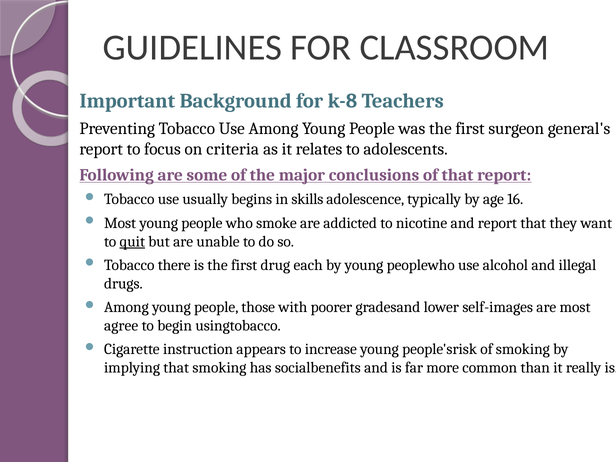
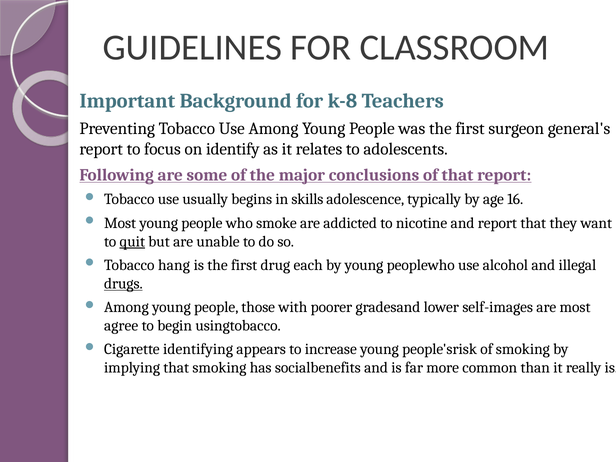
criteria: criteria -> identify (233, 149)
there: there -> hang (174, 265)
drugs underline: none -> present (123, 284)
instruction: instruction -> identifying (198, 349)
